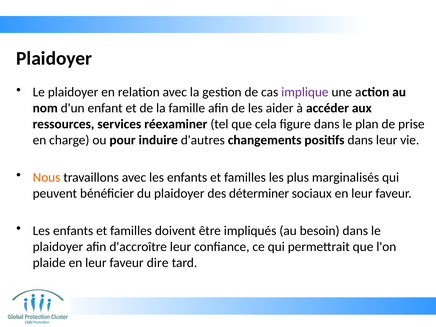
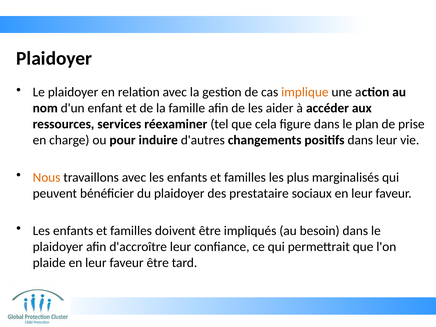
implique colour: purple -> orange (305, 92)
déterminer: déterminer -> prestataire (259, 193)
faveur dire: dire -> être (158, 263)
